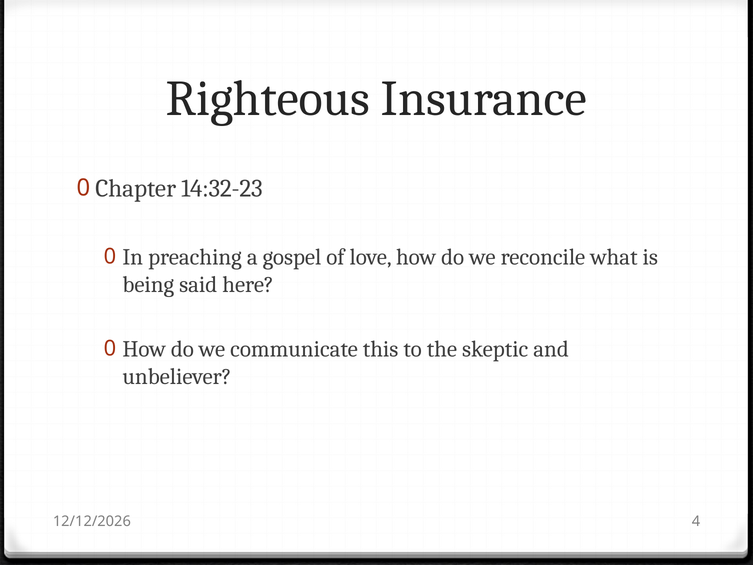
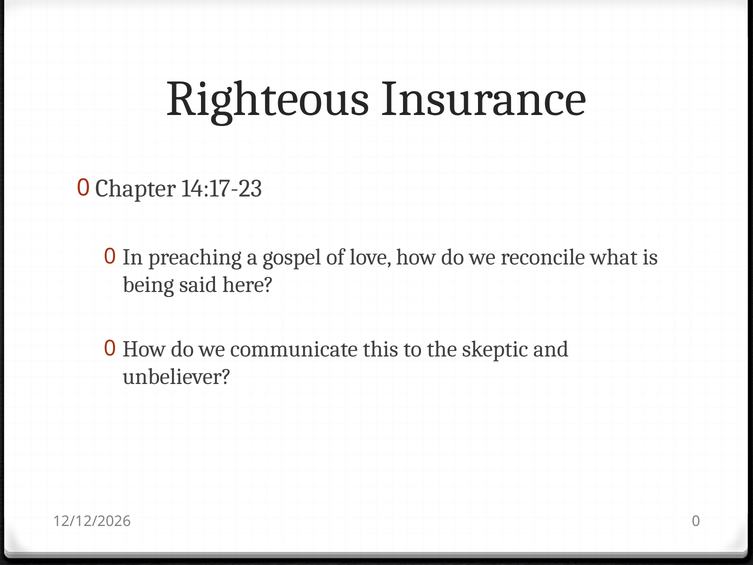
14:32-23: 14:32-23 -> 14:17-23 (222, 188)
4: 4 -> 0 (696, 521)
